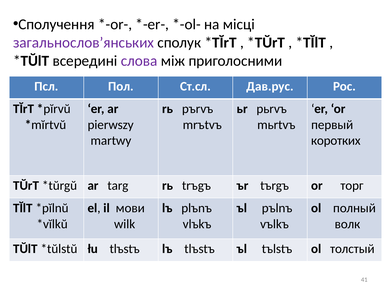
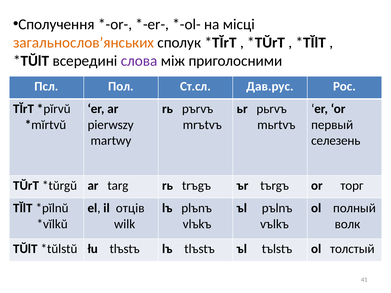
загальнослов’янських colour: purple -> orange (84, 43)
коротких: коротких -> селезень (336, 141)
мови: мови -> отців (130, 208)
